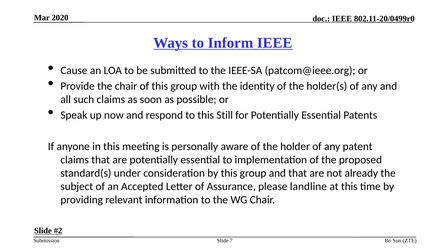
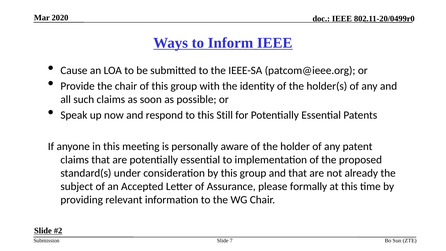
landline: landline -> formally (309, 186)
